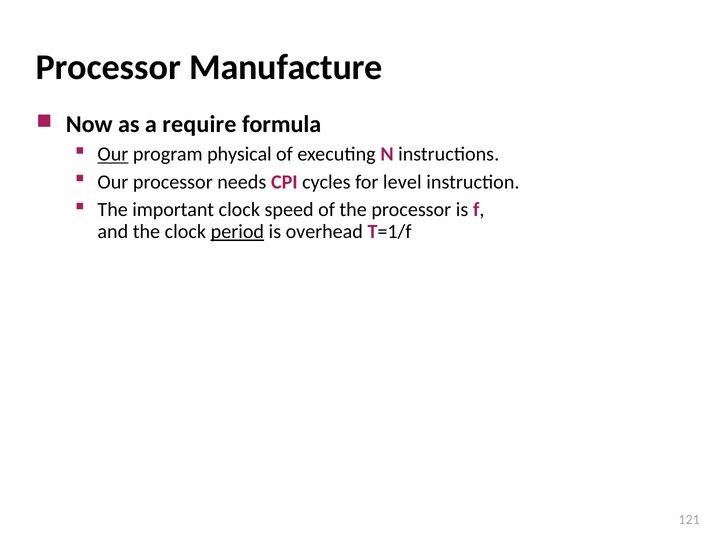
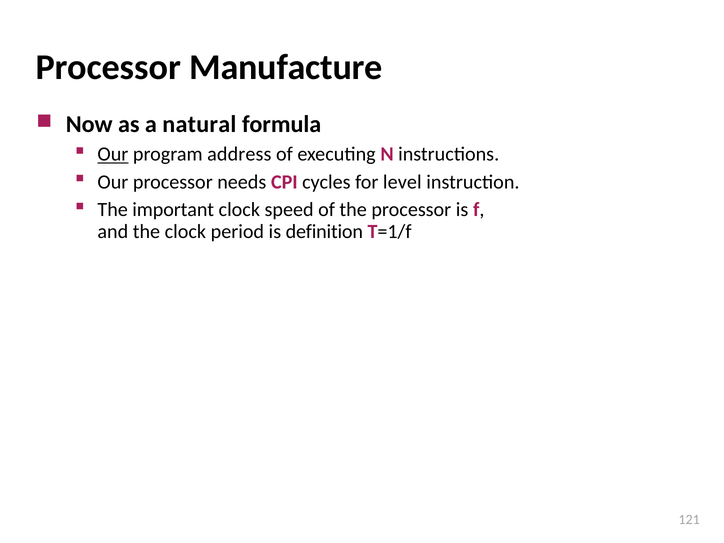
require: require -> natural (199, 124)
physical: physical -> address (239, 154)
period underline: present -> none (237, 232)
overhead: overhead -> definition (324, 232)
